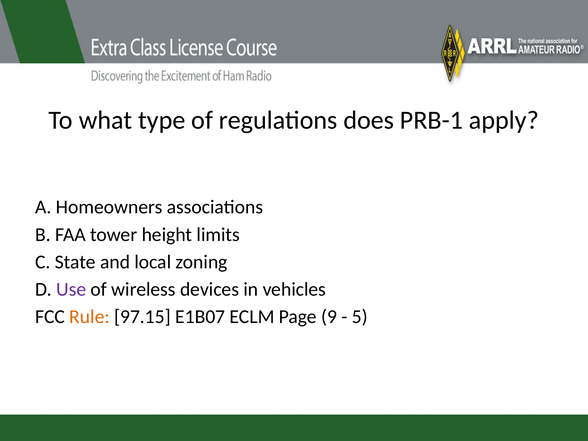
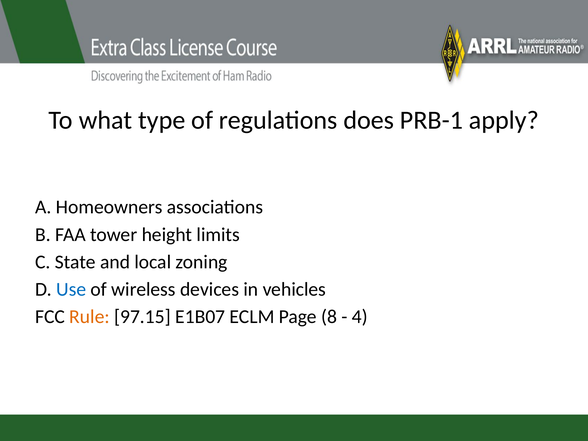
Use colour: purple -> blue (71, 289)
9: 9 -> 8 (329, 317)
5: 5 -> 4 (360, 317)
